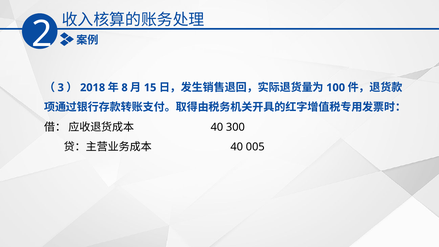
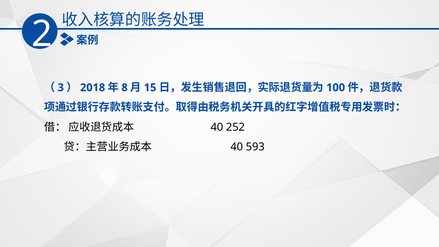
300: 300 -> 252 (235, 127)
005: 005 -> 593 (255, 147)
